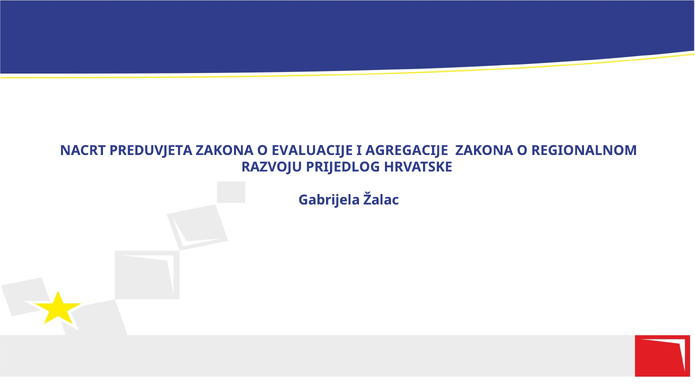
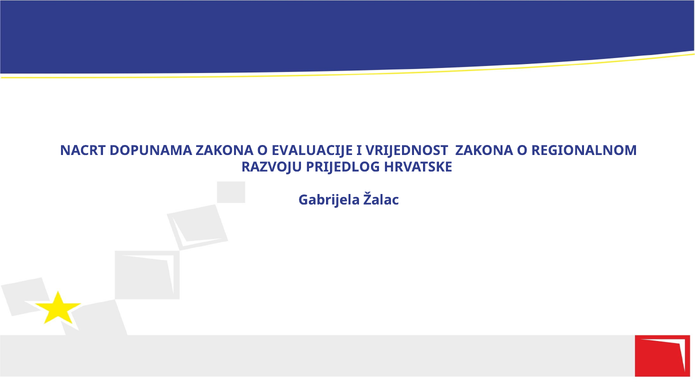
PREDUVJETA: PREDUVJETA -> DOPUNAMA (151, 150)
AGREGACIJE: AGREGACIJE -> VRIJEDNOST (407, 150)
